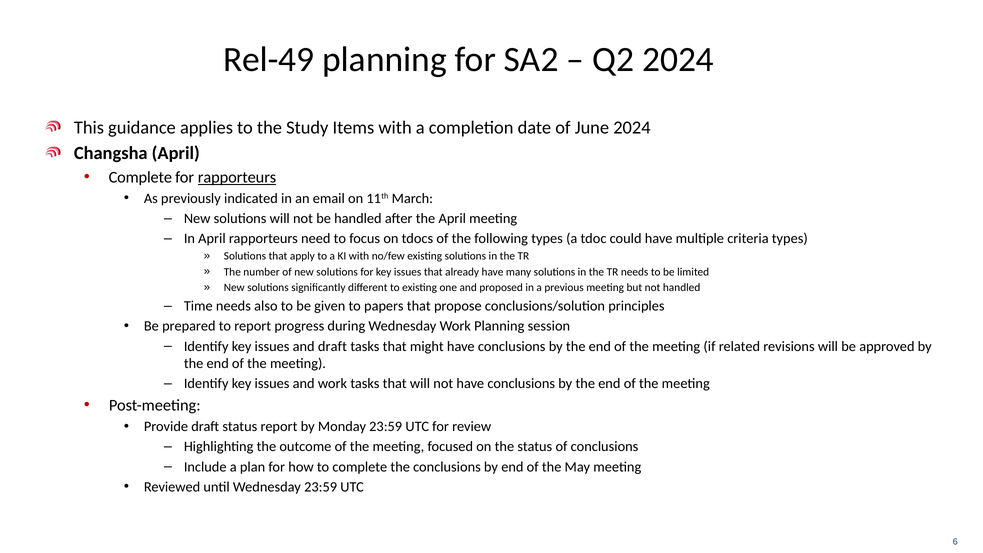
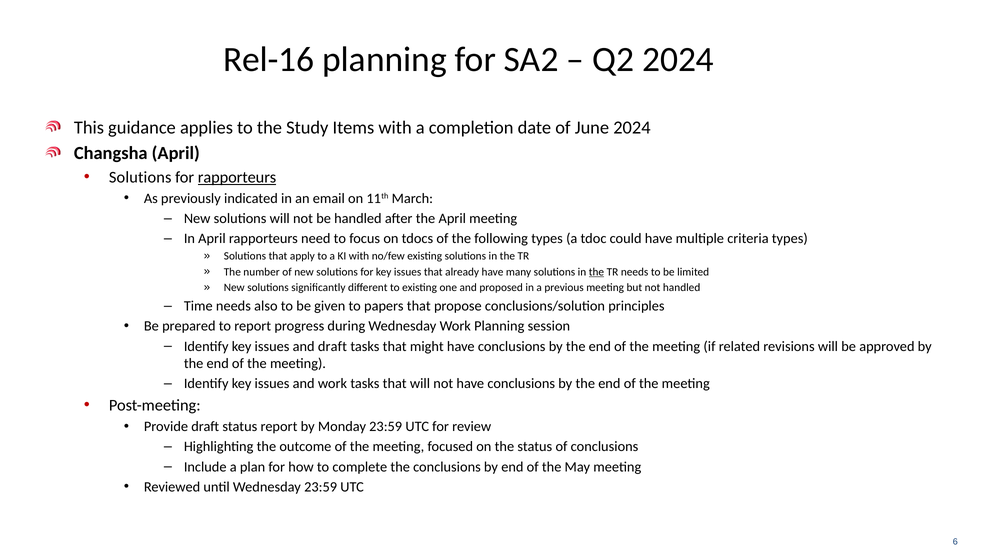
Rel-49: Rel-49 -> Rel-16 (269, 60)
Complete: Complete -> Solutions (140, 177)
the underline: none -> present (596, 272)
